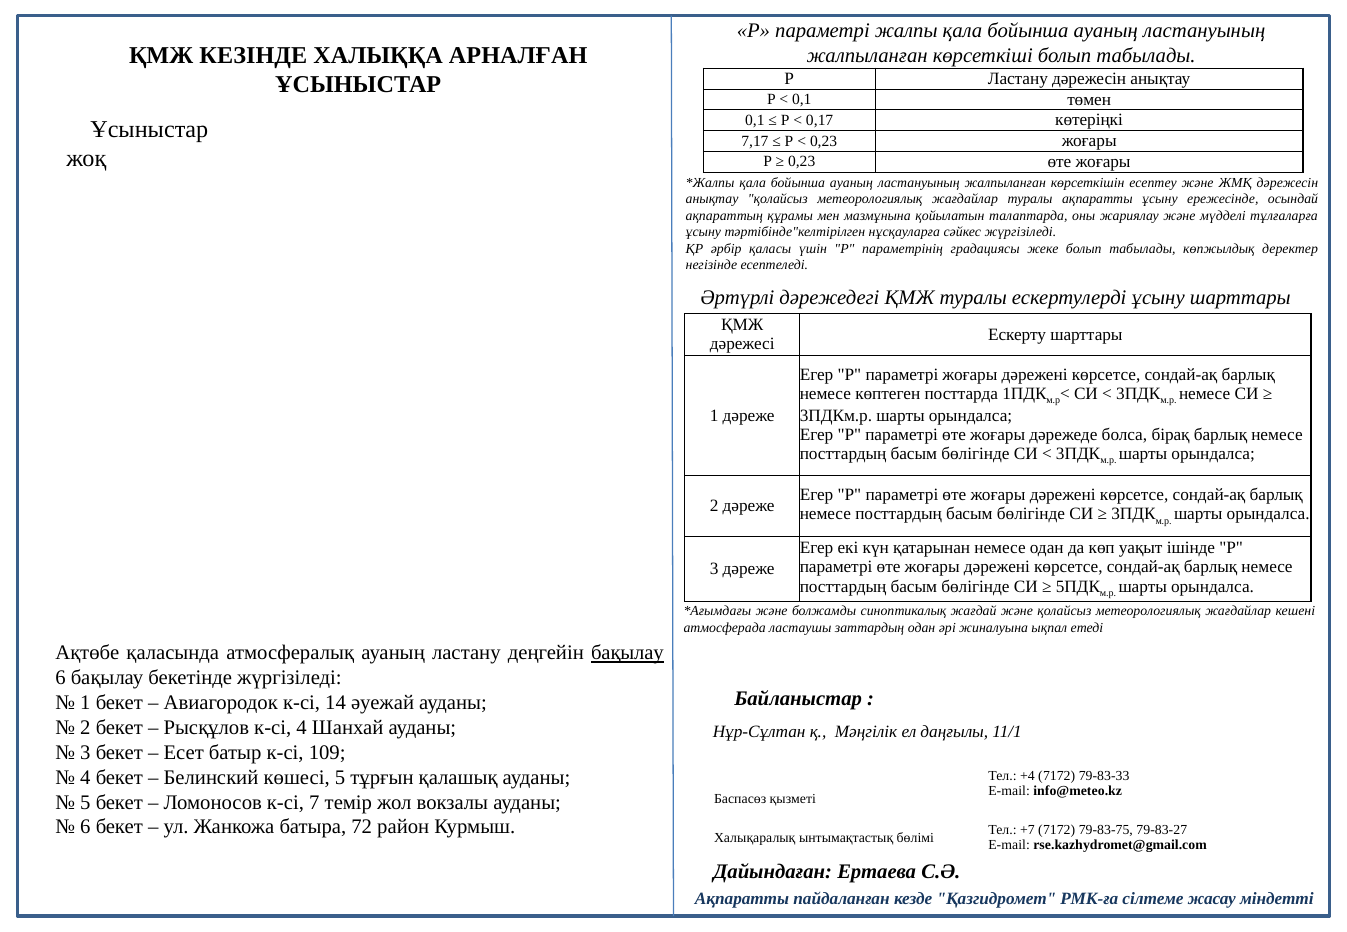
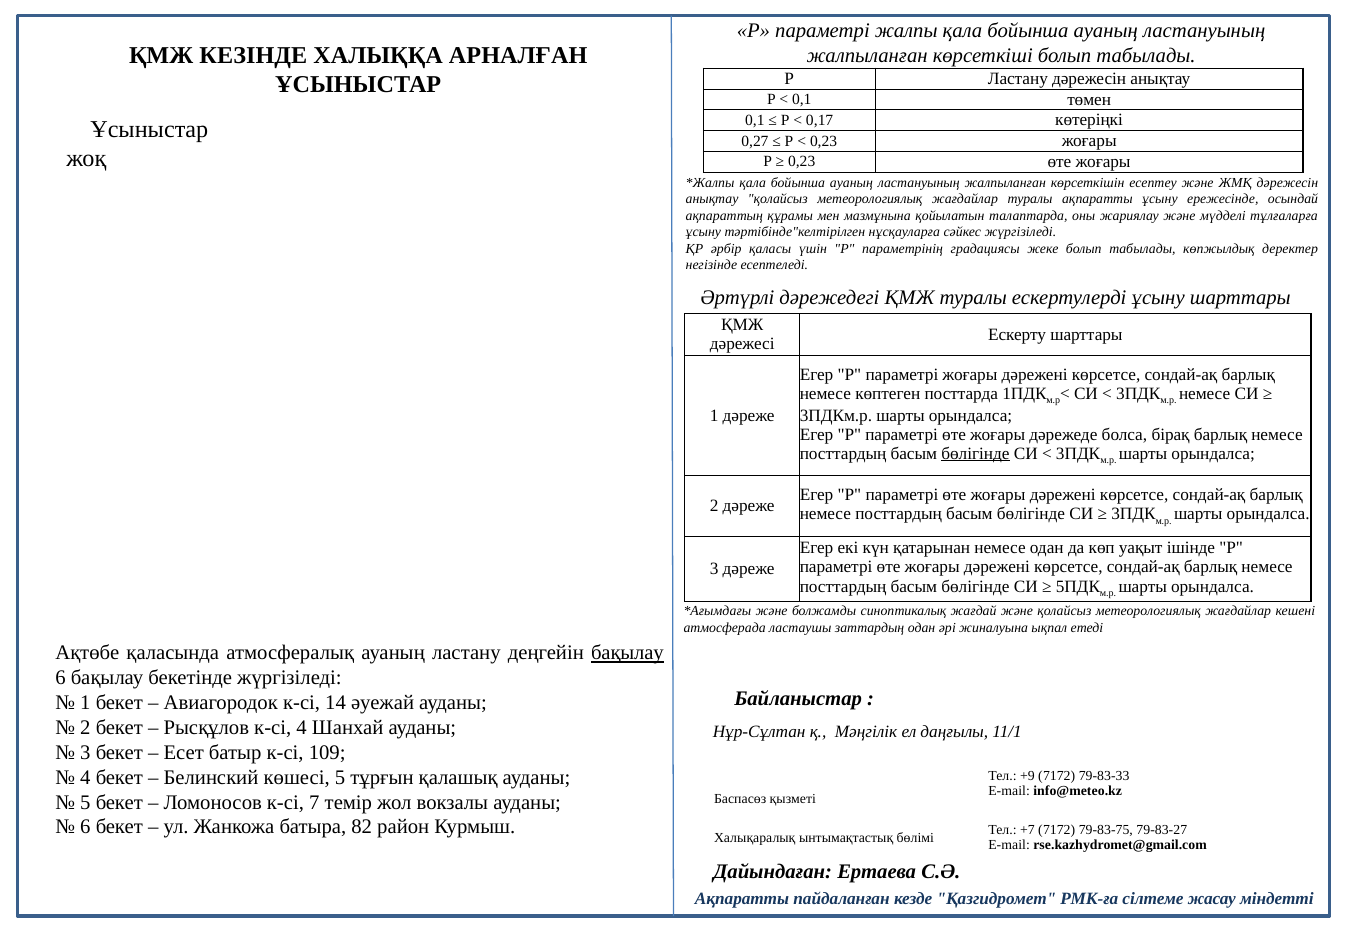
7,17: 7,17 -> 0,27 (755, 141)
бөлігінде underline: none -> present (975, 454)
+4: +4 -> +9 (1027, 776)
72: 72 -> 82 (362, 828)
